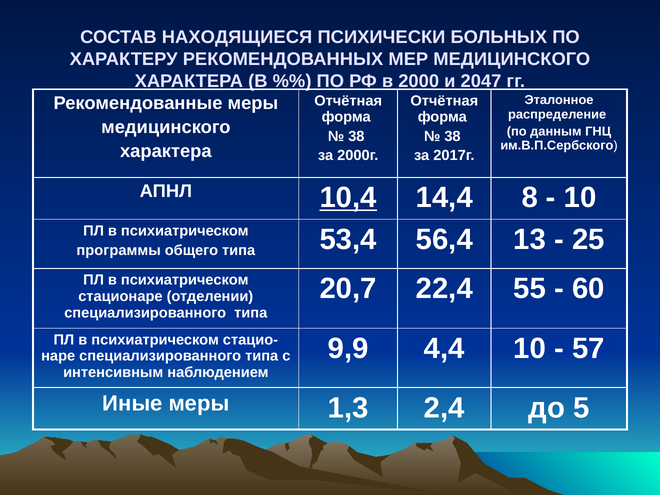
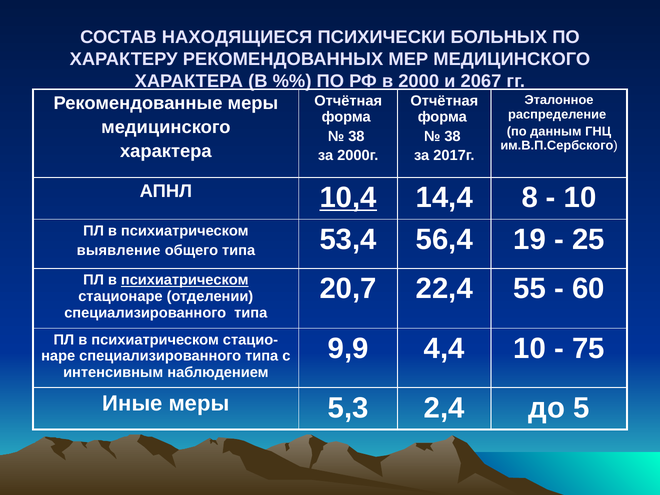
2047: 2047 -> 2067 (481, 81)
программы: программы -> выявление (119, 250)
13: 13 -> 19 (530, 240)
психиатрическом underline: none -> present (185, 280)
57: 57 -> 75 (588, 348)
1,3: 1,3 -> 5,3 (348, 408)
